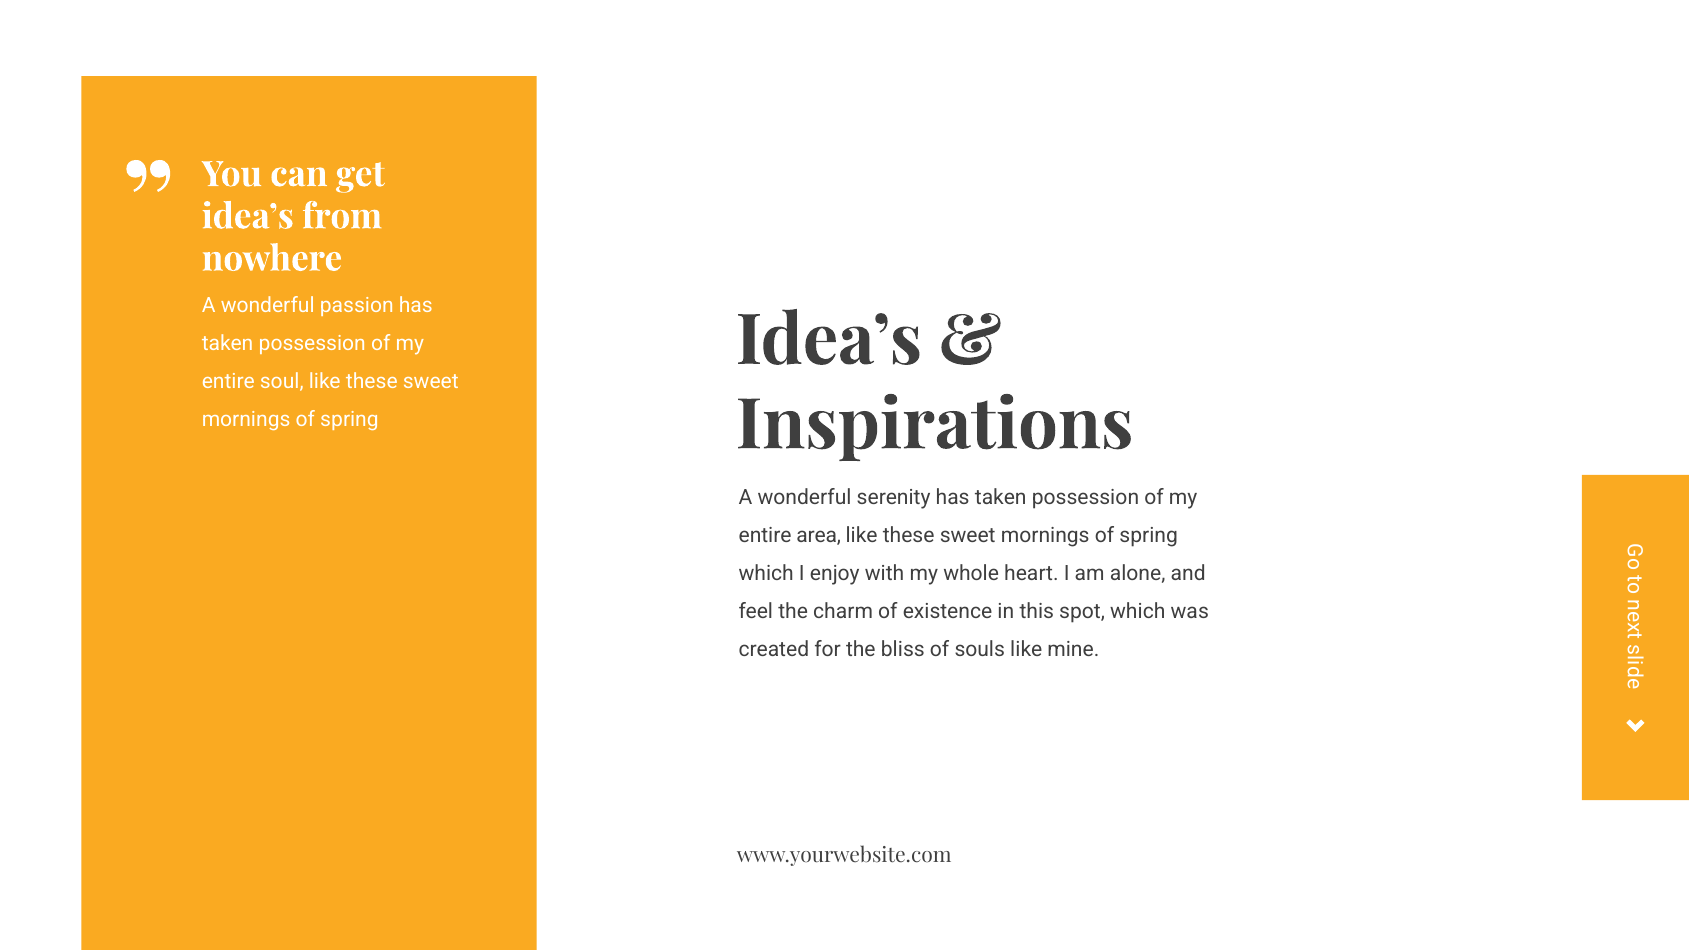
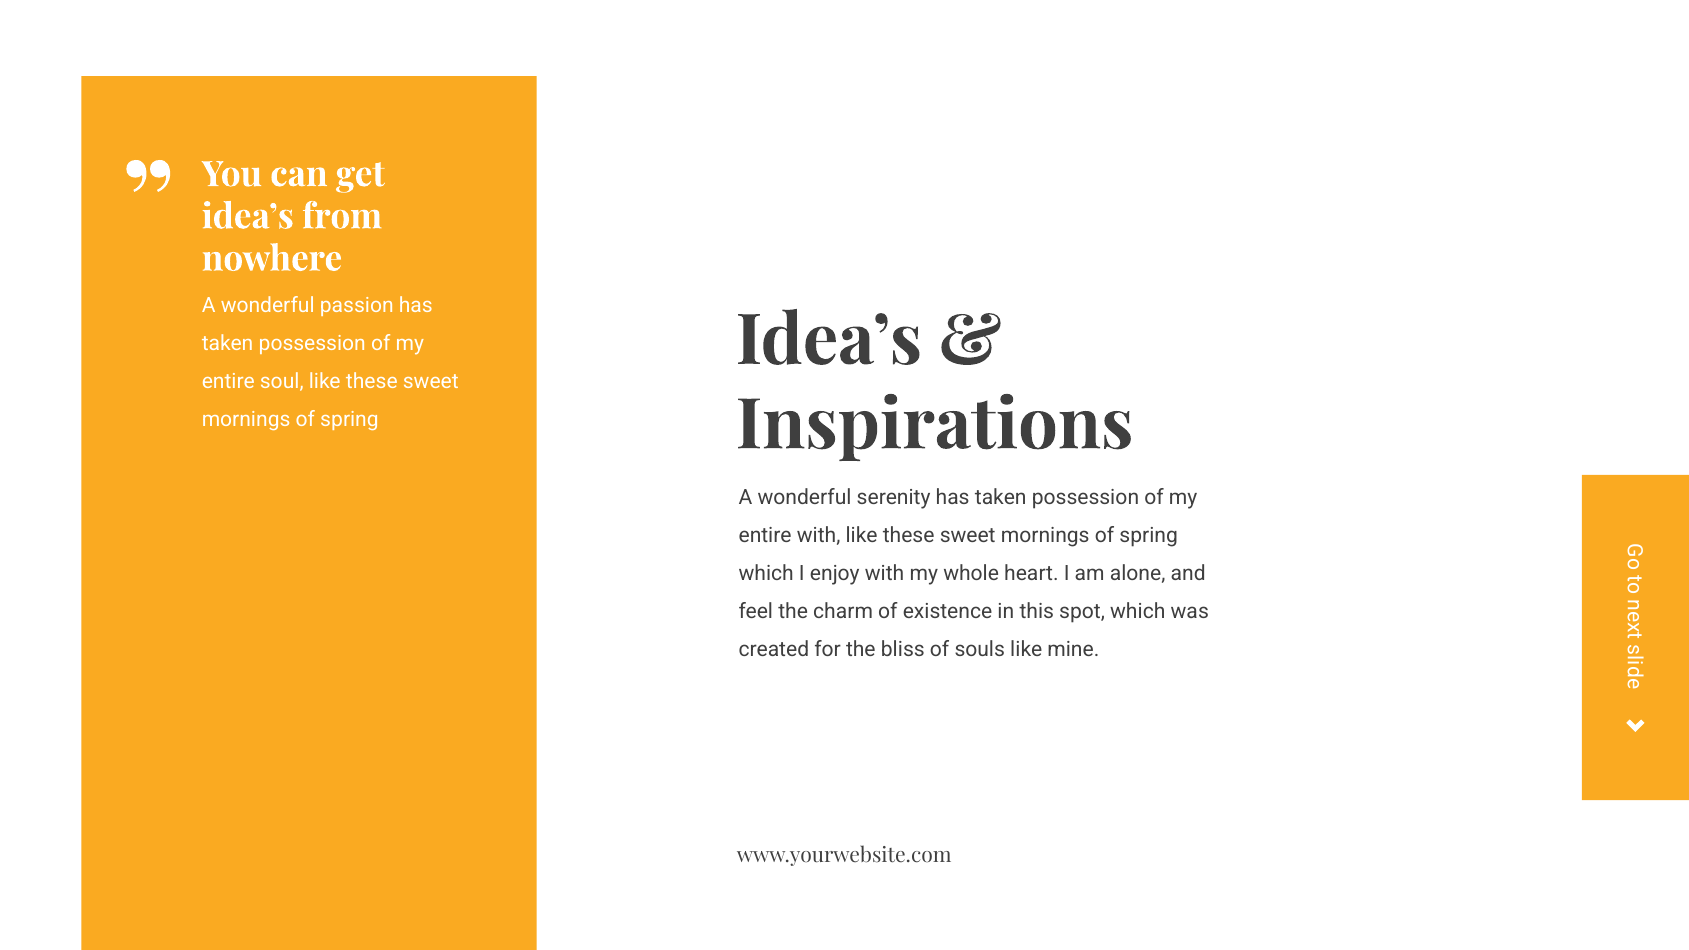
entire area: area -> with (819, 535)
